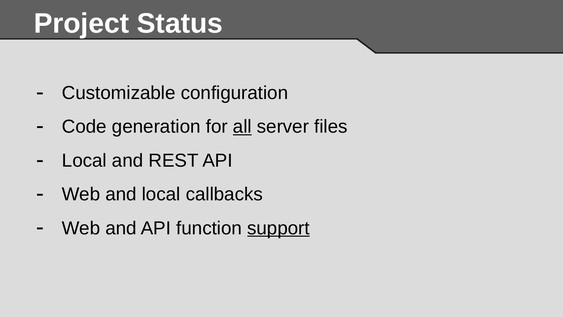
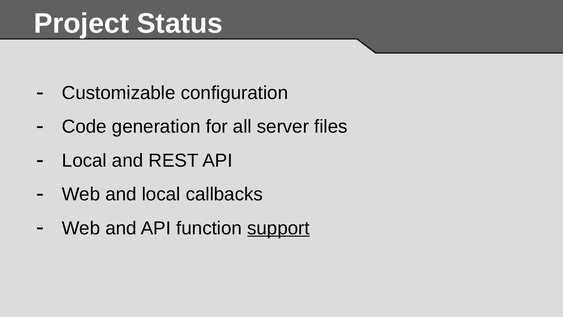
all underline: present -> none (242, 127)
